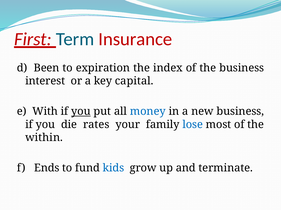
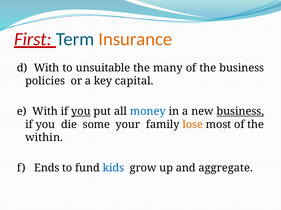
Insurance colour: red -> orange (135, 39)
d Been: Been -> With (47, 68)
expiration: expiration -> unsuitable (103, 68)
index: index -> many (168, 68)
interest: interest -> policies (45, 81)
business underline: none -> present (240, 112)
rates: rates -> some (96, 125)
lose colour: blue -> orange (193, 125)
terminate: terminate -> aggregate (226, 169)
